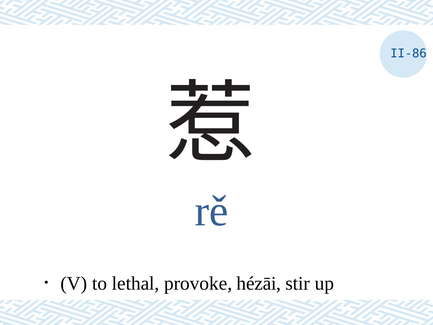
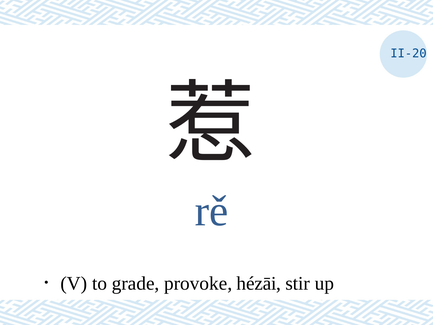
II-86: II-86 -> II-20 (408, 53)
lethal: lethal -> grade (136, 283)
